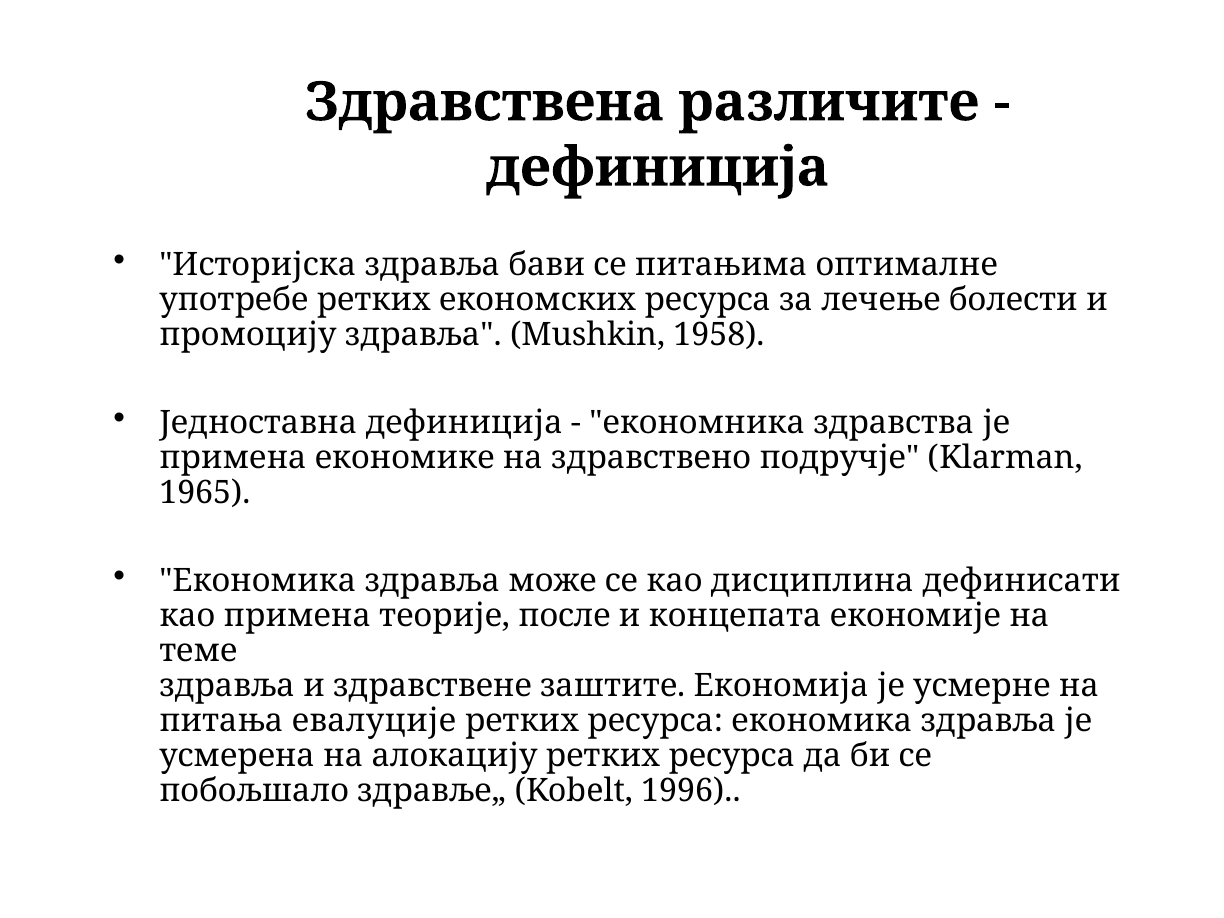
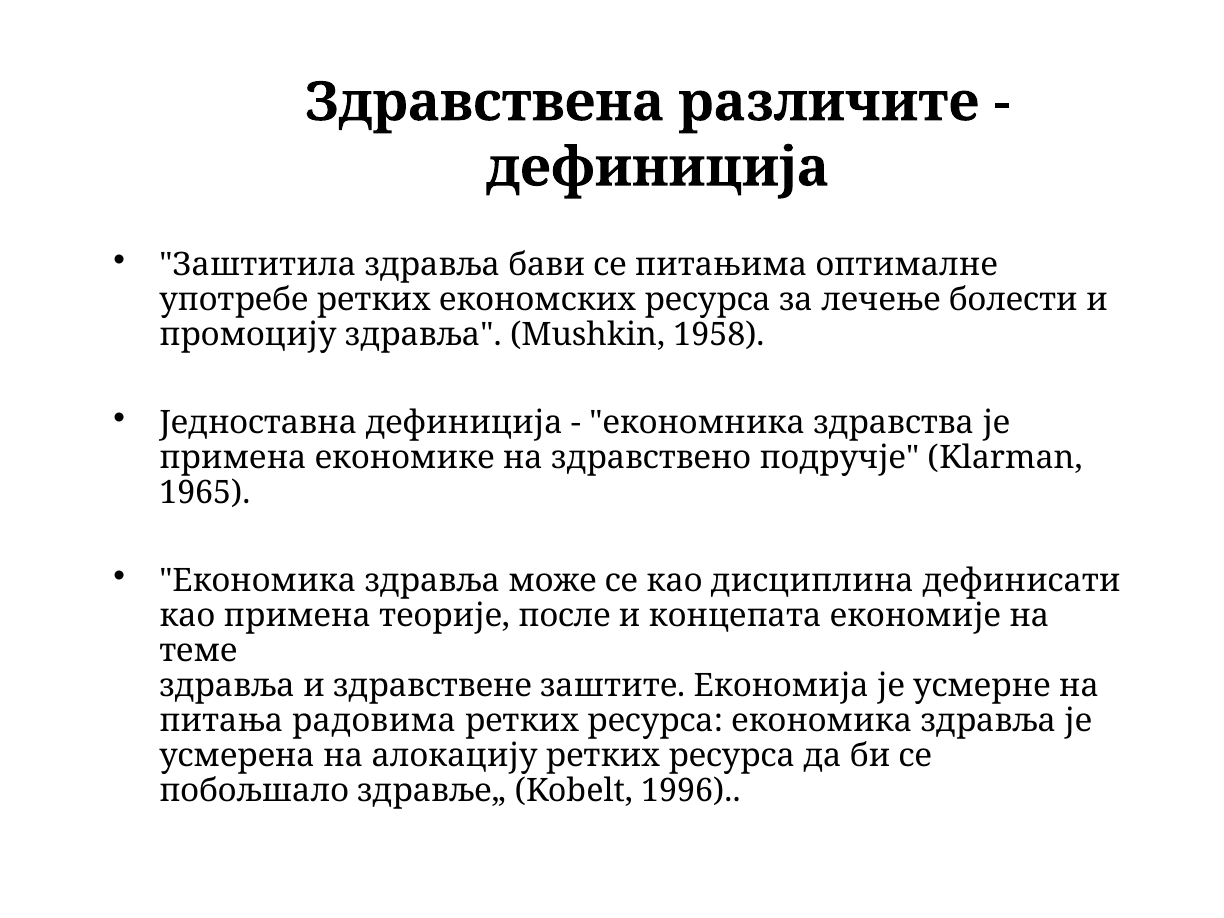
Историјска: Историјска -> Заштитила (258, 265)
евалуције: евалуције -> радовима (374, 721)
